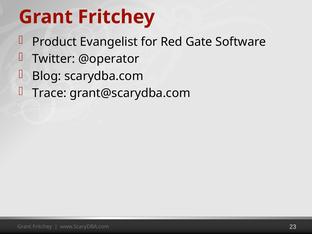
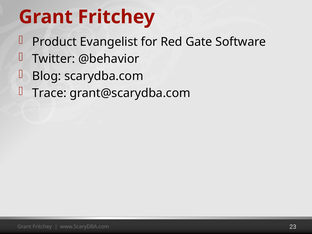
@operator: @operator -> @behavior (109, 59)
